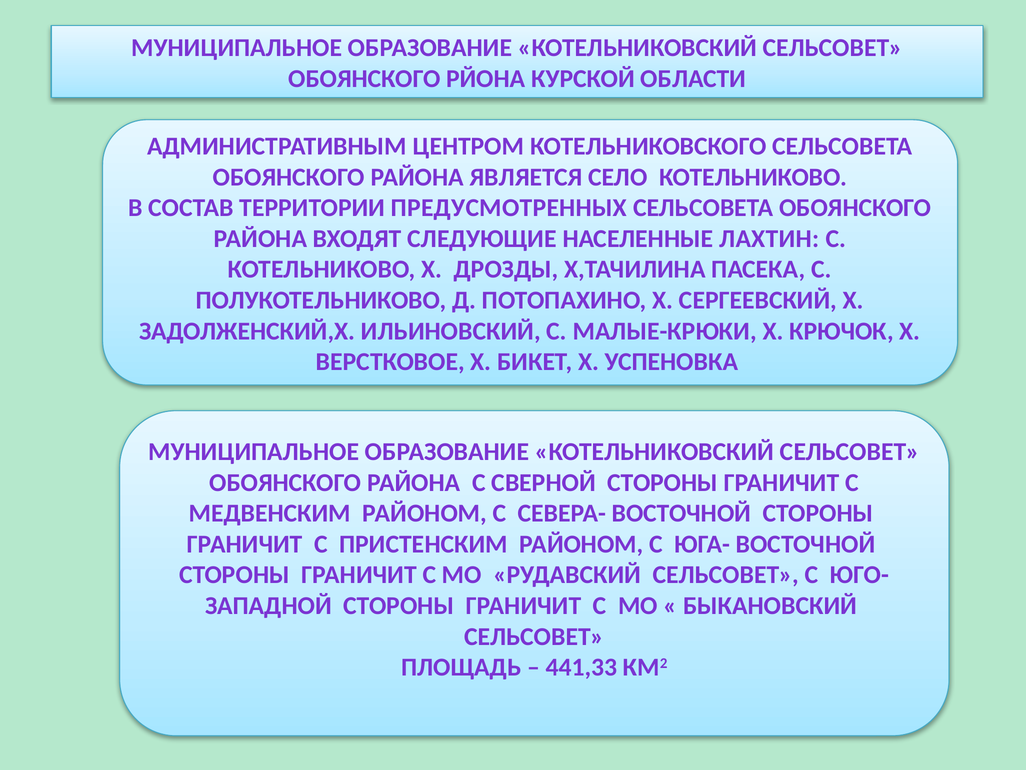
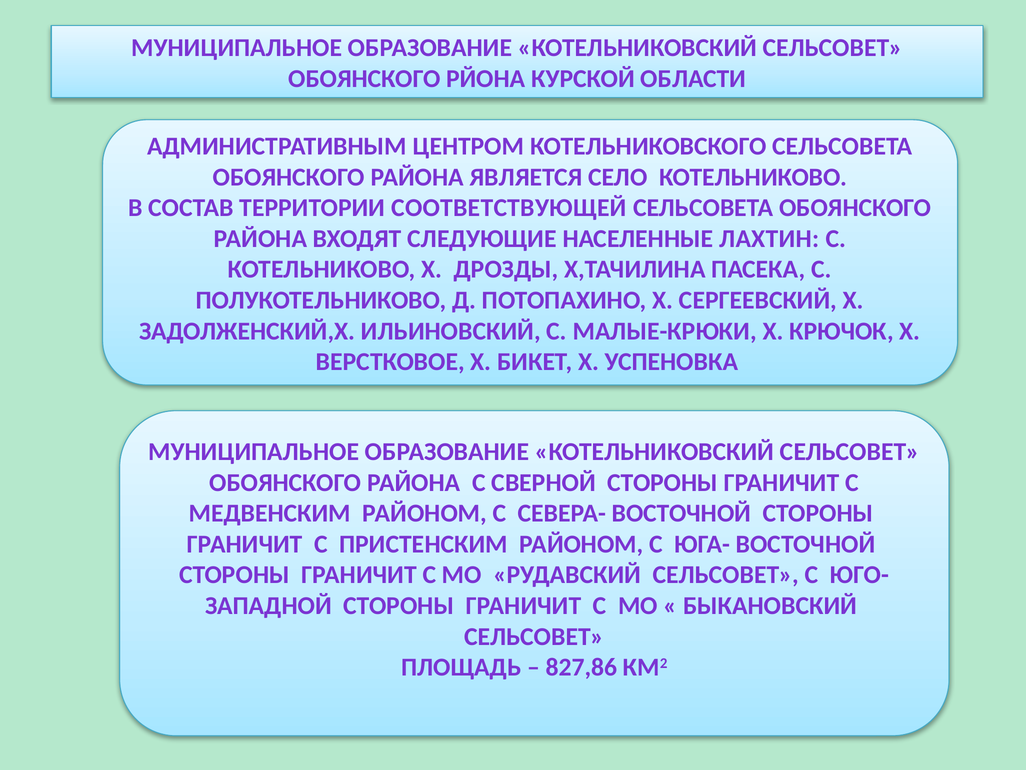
ПРЕДУСМОТРЕННЫХ: ПРЕДУСМОТРЕННЫХ -> СООТВЕТСТВУЮЩЕЙ (509, 208)
441,33: 441,33 -> 827,86 (581, 667)
